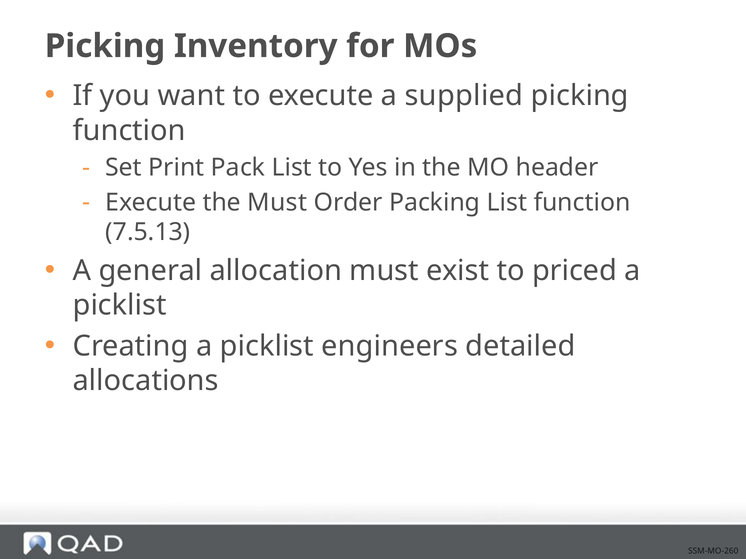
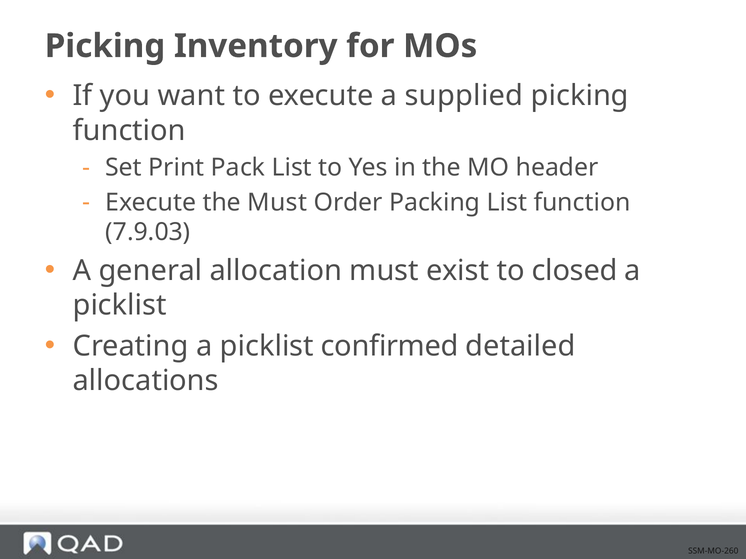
7.5.13: 7.5.13 -> 7.9.03 (148, 232)
priced: priced -> closed (575, 271)
engineers: engineers -> confirmed (390, 346)
